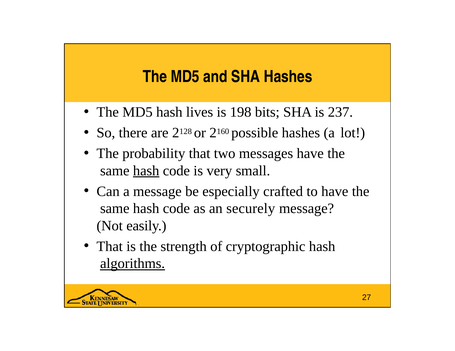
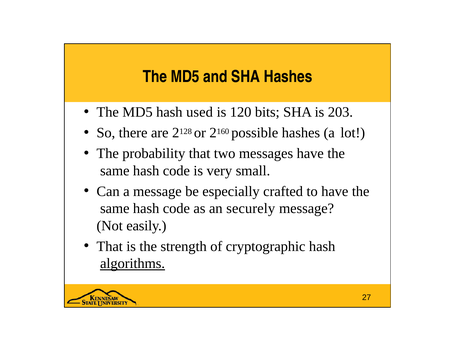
lives: lives -> used (200, 112)
198: 198 -> 120 (241, 112)
237: 237 -> 203 (340, 112)
hash underline: present -> none (146, 171)
